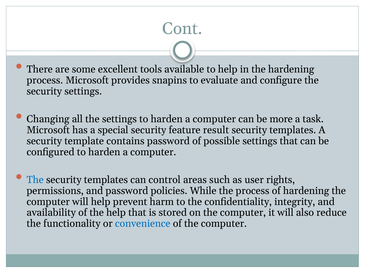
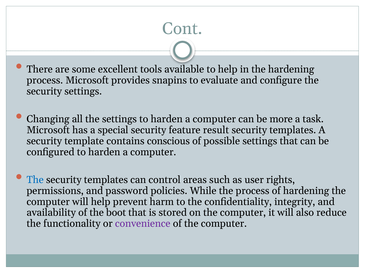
contains password: password -> conscious (168, 141)
the help: help -> boot (116, 213)
convenience colour: blue -> purple (143, 224)
